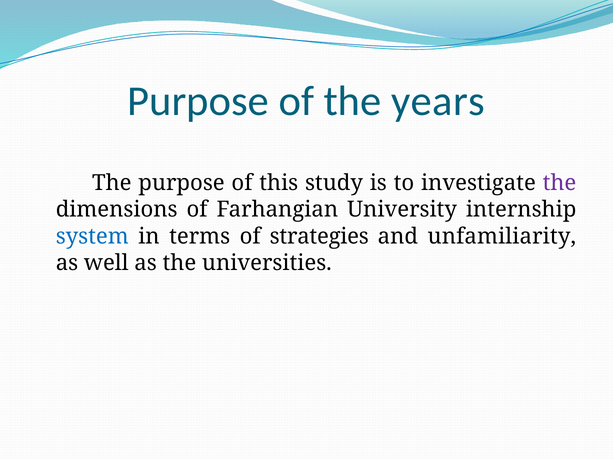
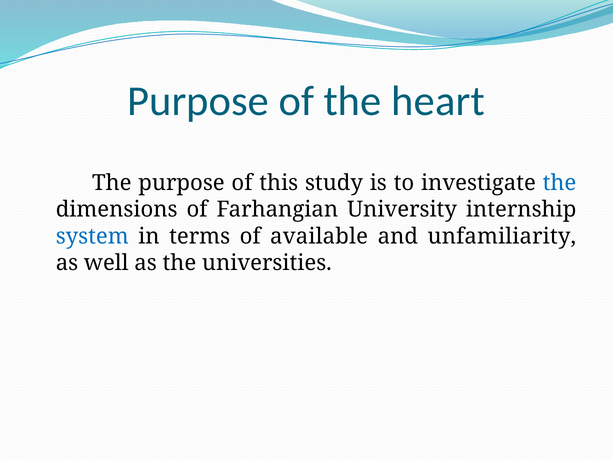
years: years -> heart (438, 101)
the colour: purple -> blue (559, 183)
strategies: strategies -> available (319, 237)
